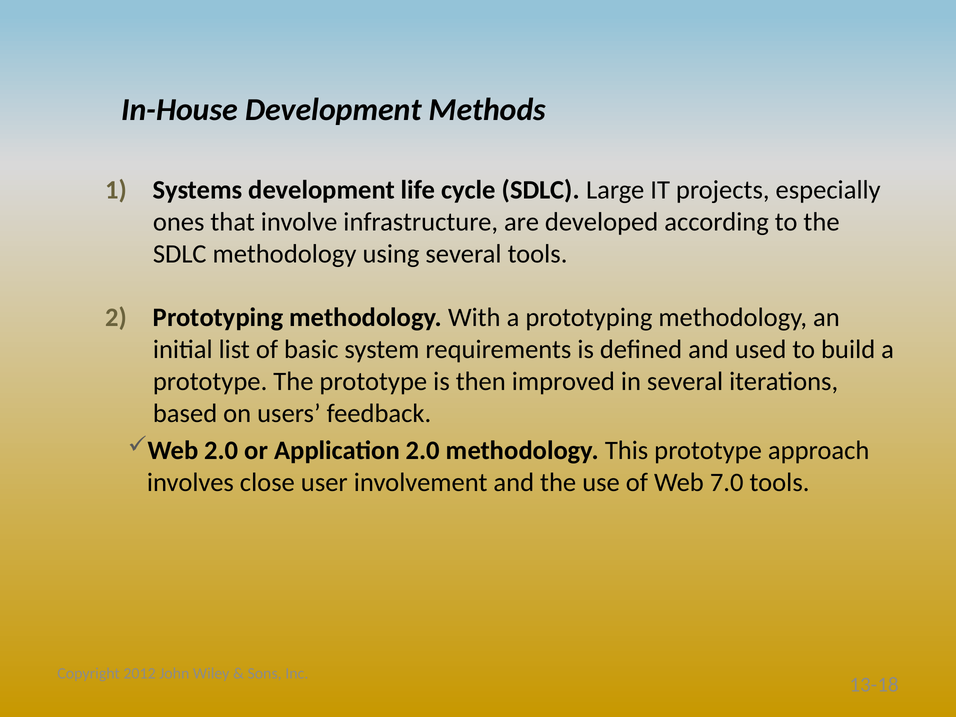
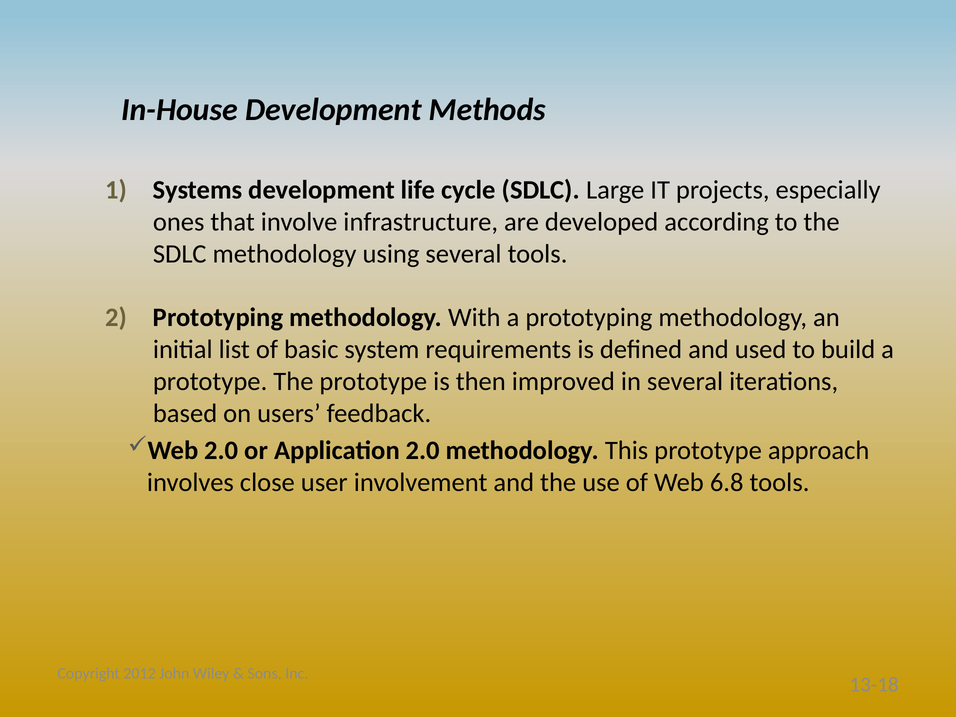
7.0: 7.0 -> 6.8 (727, 482)
